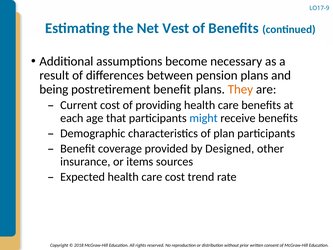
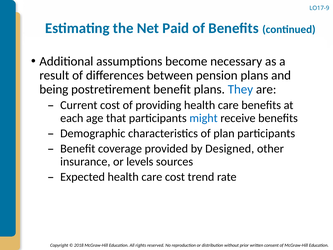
Vest: Vest -> Paid (176, 28)
They colour: orange -> blue (240, 89)
items: items -> levels (140, 161)
